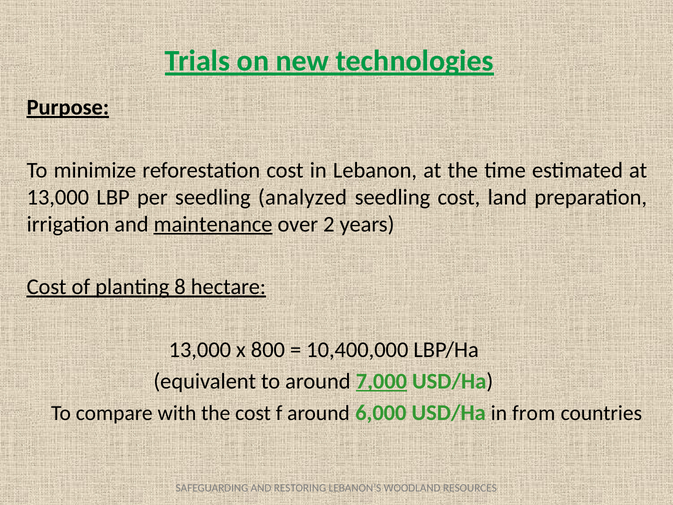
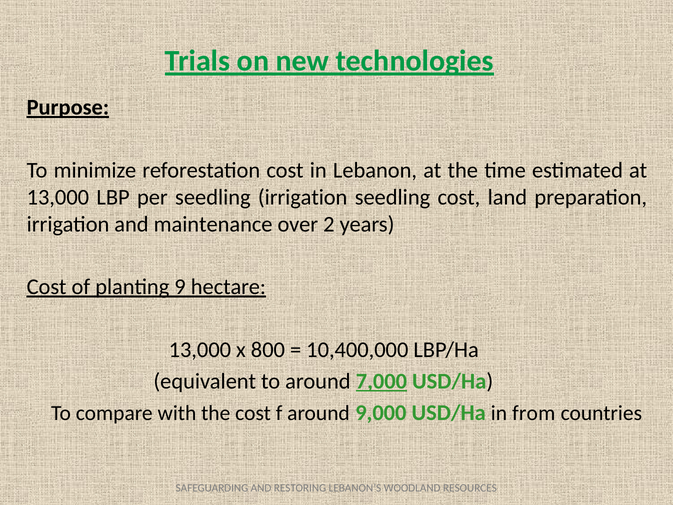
seedling analyzed: analyzed -> irrigation (303, 197)
maintenance underline: present -> none (213, 224)
8: 8 -> 9 (180, 287)
6,000: 6,000 -> 9,000 (381, 412)
